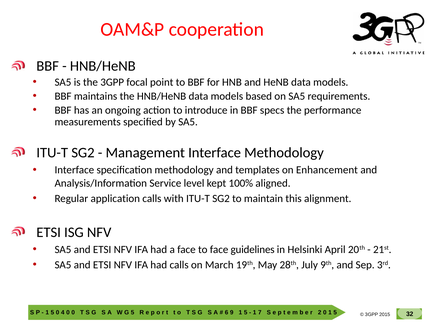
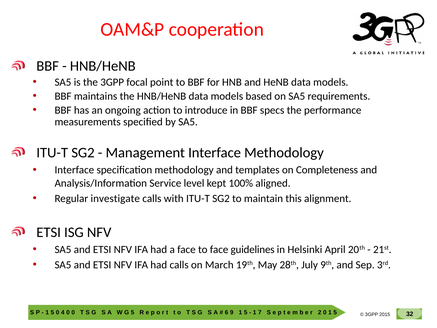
Enhancement: Enhancement -> Completeness (327, 170)
application: application -> investigate (115, 198)
